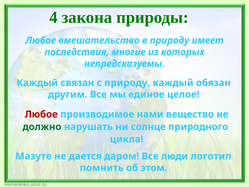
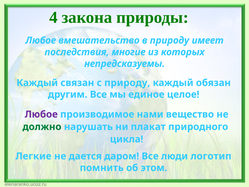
Любое colour: red -> purple (41, 114)
солнце: солнце -> плакат (148, 127)
Мазуте: Мазуте -> Легкие (33, 156)
